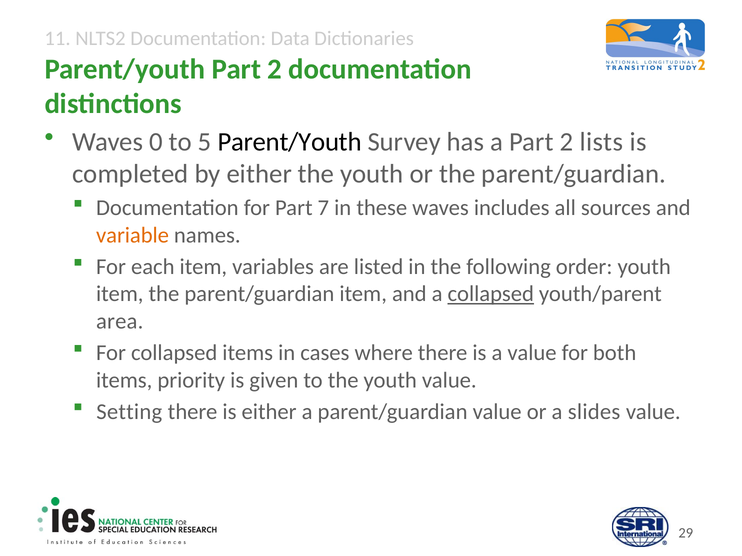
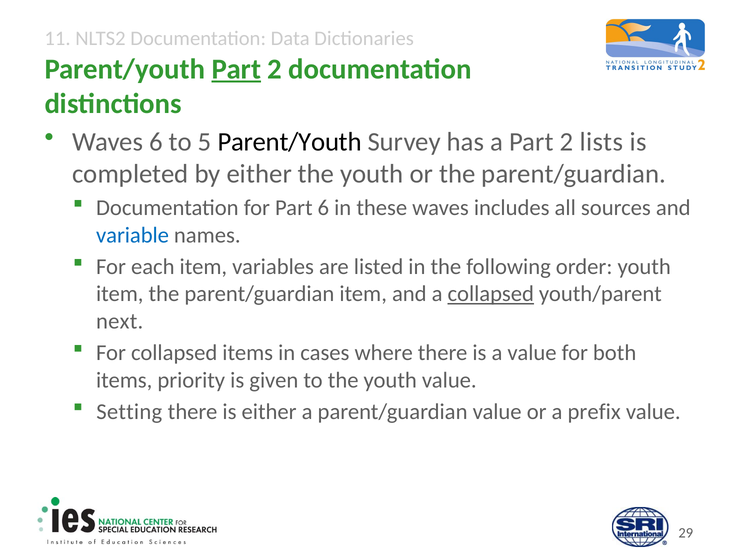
Part underline: none -> present (236, 69)
Waves 0: 0 -> 6 (156, 142)
Part 7: 7 -> 6 (323, 208)
variable colour: orange -> blue (133, 235)
area: area -> next (120, 321)
slides: slides -> prefix (594, 412)
